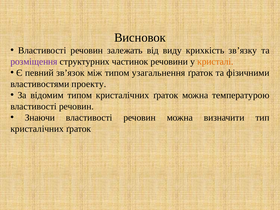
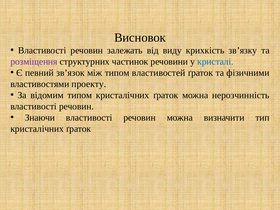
кристалі colour: orange -> blue (215, 62)
узагальнення: узагальнення -> властивостей (159, 73)
температурою: температурою -> нерозчинність (241, 95)
